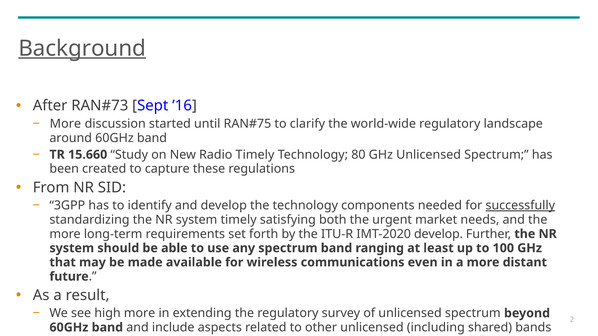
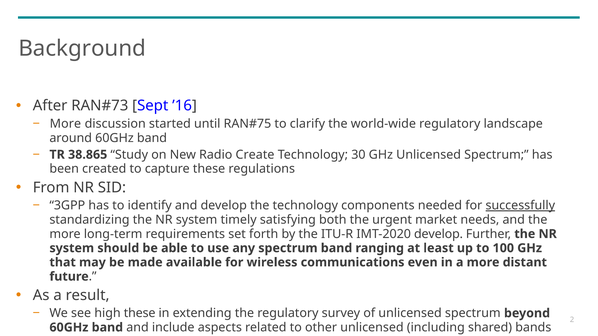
Background underline: present -> none (82, 48)
15.660: 15.660 -> 38.865 (88, 155)
Radio Timely: Timely -> Create (255, 155)
80: 80 -> 30 (358, 155)
high more: more -> these (140, 314)
